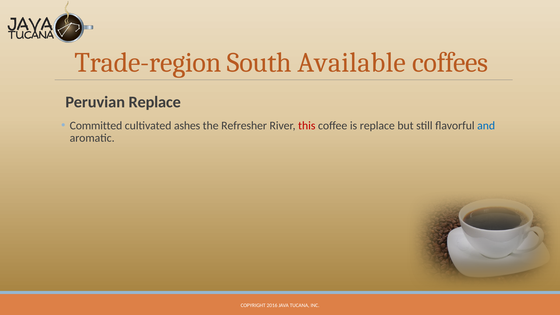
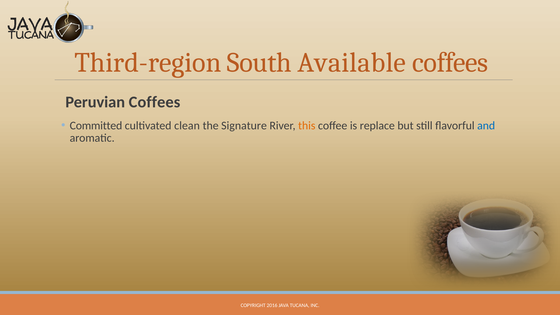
Trade-region: Trade-region -> Third-region (148, 63)
Peruvian Replace: Replace -> Coffees (155, 102)
ashes: ashes -> clean (187, 126)
Refresher: Refresher -> Signature (244, 126)
this colour: red -> orange (307, 126)
